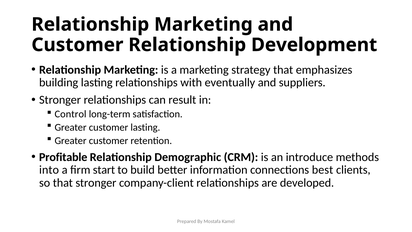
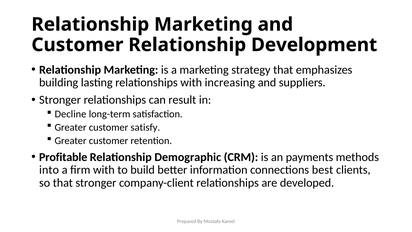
eventually: eventually -> increasing (230, 83)
Control: Control -> Decline (71, 114)
customer lasting: lasting -> satisfy (145, 127)
introduce: introduce -> payments (309, 157)
firm start: start -> with (104, 170)
